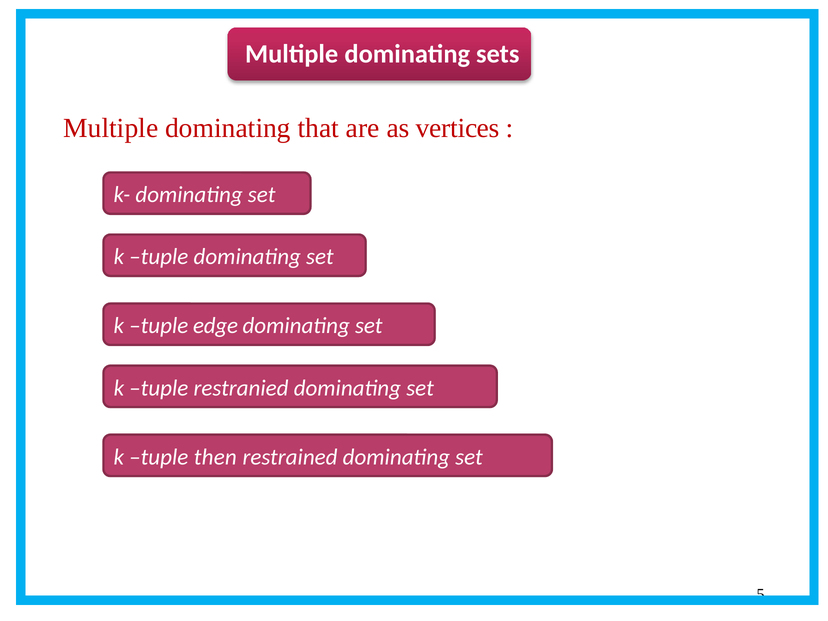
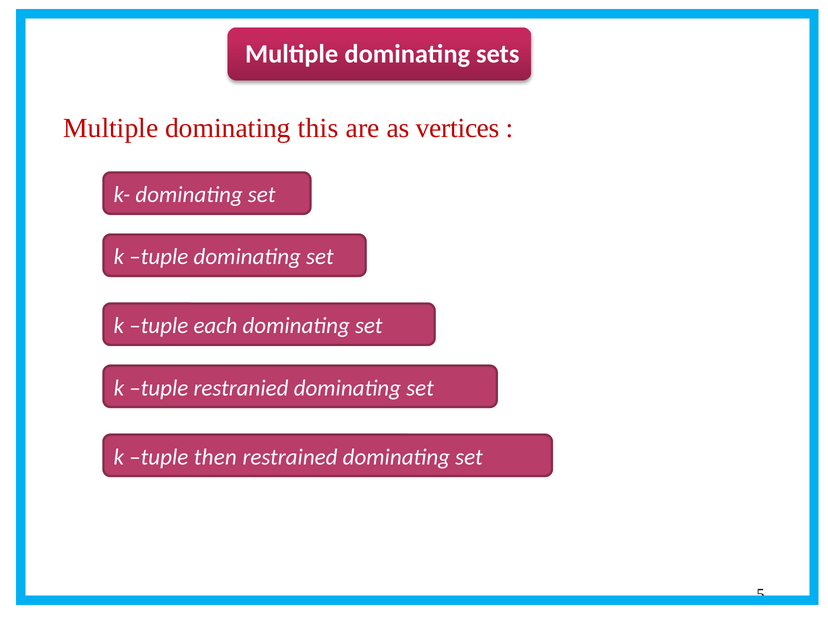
that: that -> this (318, 128)
edge: edge -> each (215, 326)
